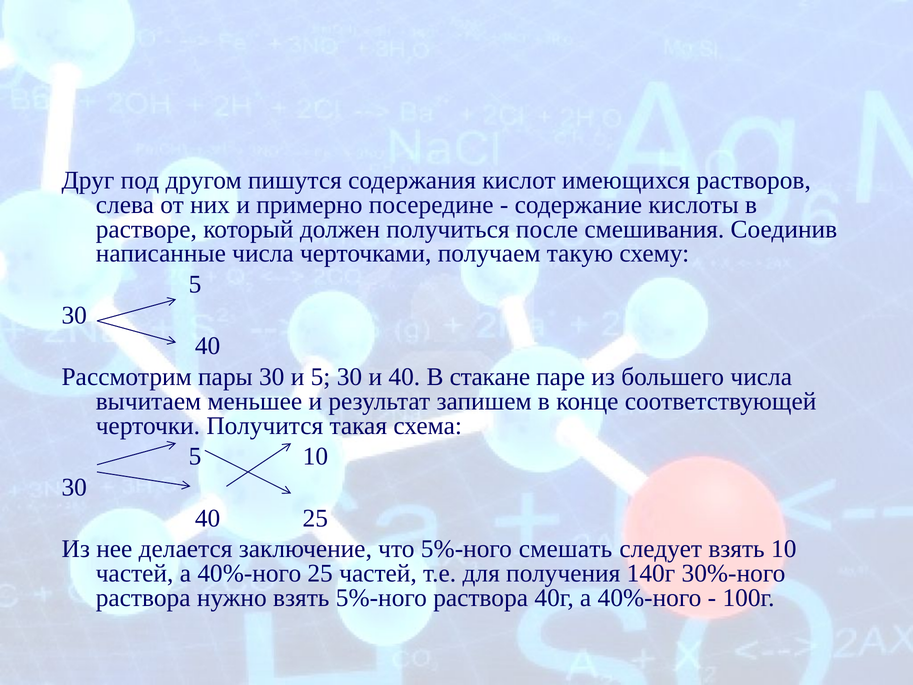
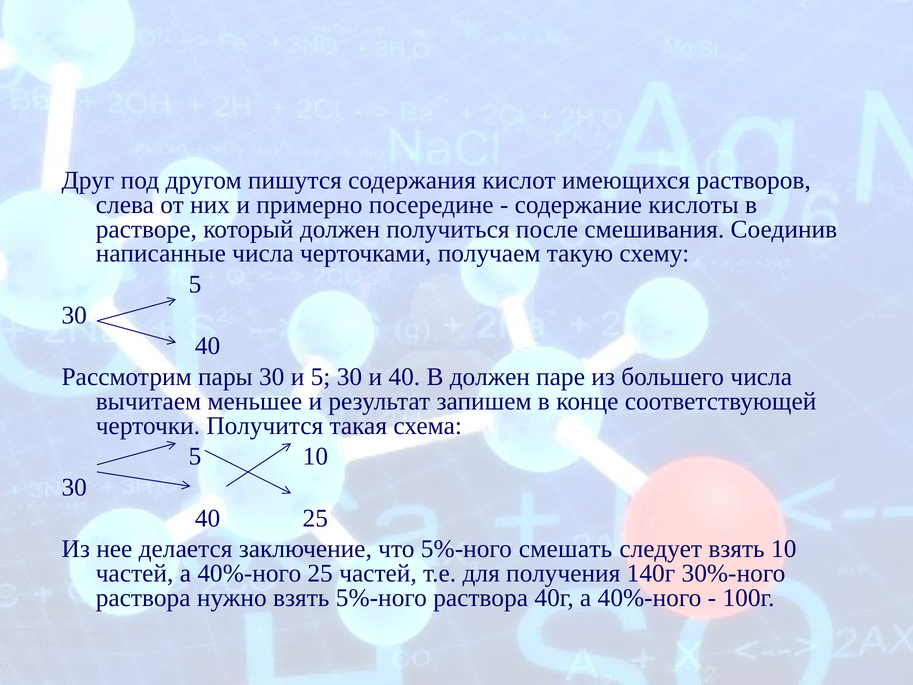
В стакане: стакане -> должен (490, 377)
